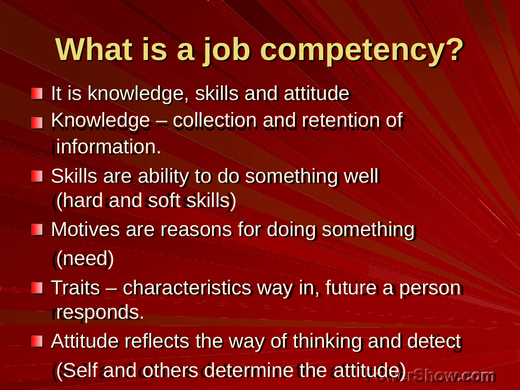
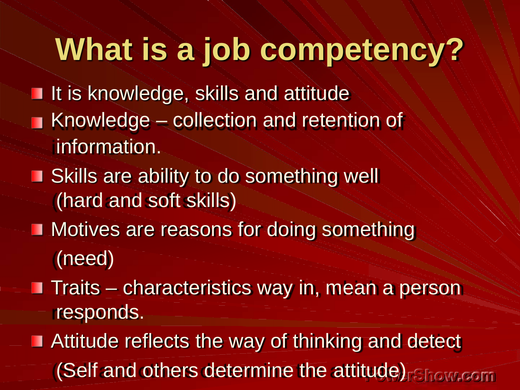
future: future -> mean (351, 288)
